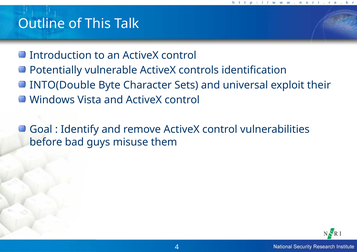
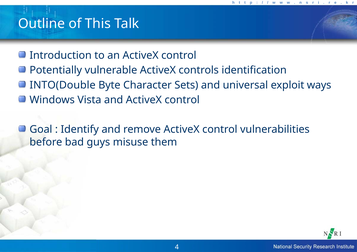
their: their -> ways (319, 85)
